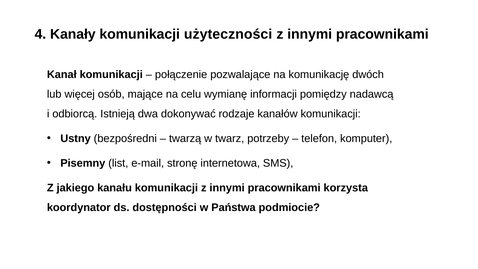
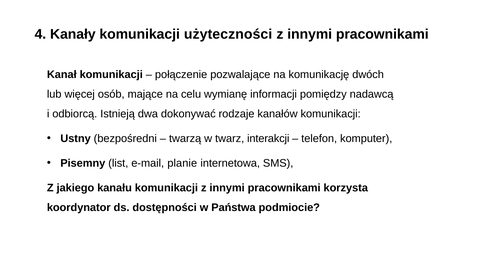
potrzeby: potrzeby -> interakcji (268, 138)
stronę: stronę -> planie (182, 163)
